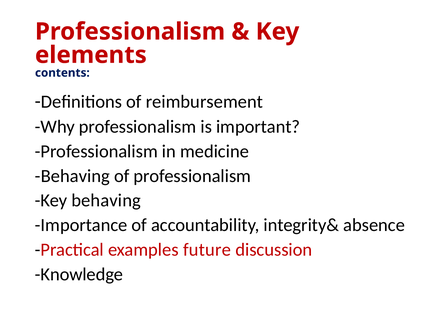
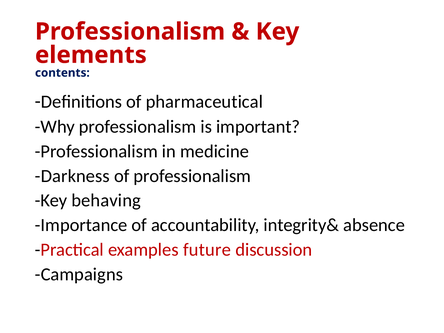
reimbursement: reimbursement -> pharmaceutical (204, 102)
Behaving: Behaving -> Darkness (72, 176)
Knowledge: Knowledge -> Campaigns (79, 274)
